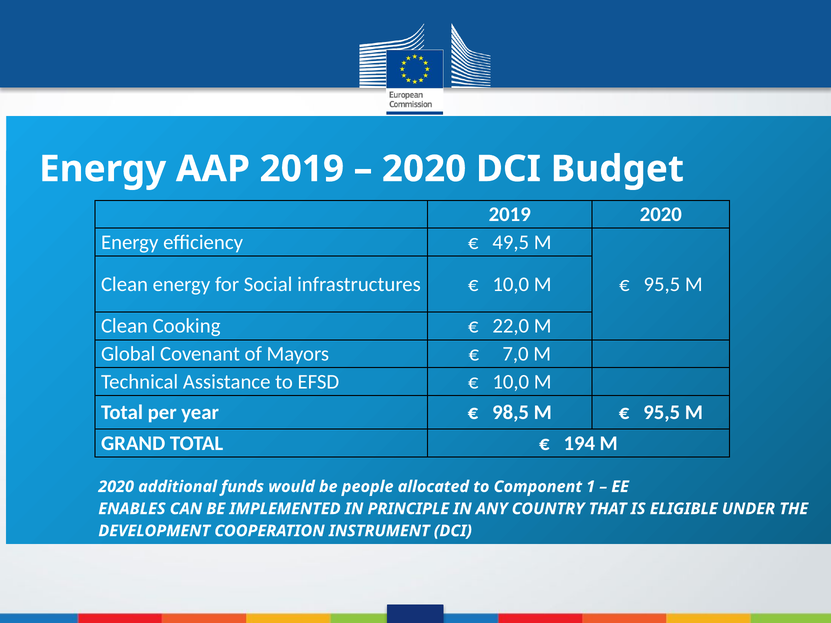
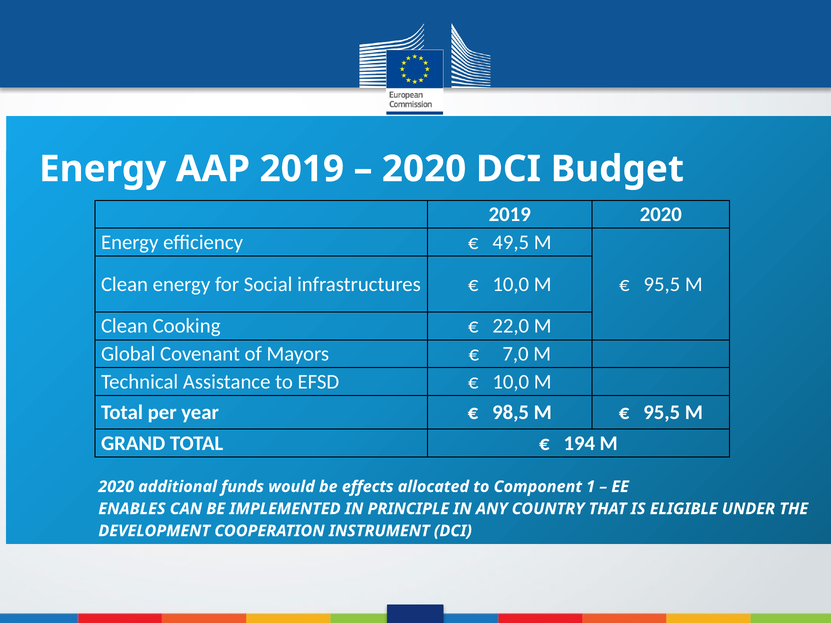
people: people -> effects (368, 487)
